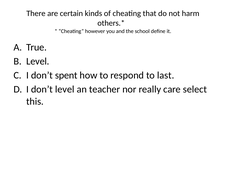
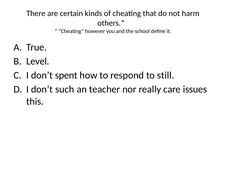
last: last -> still (166, 76)
don’t level: level -> such (65, 90)
select: select -> issues (195, 90)
